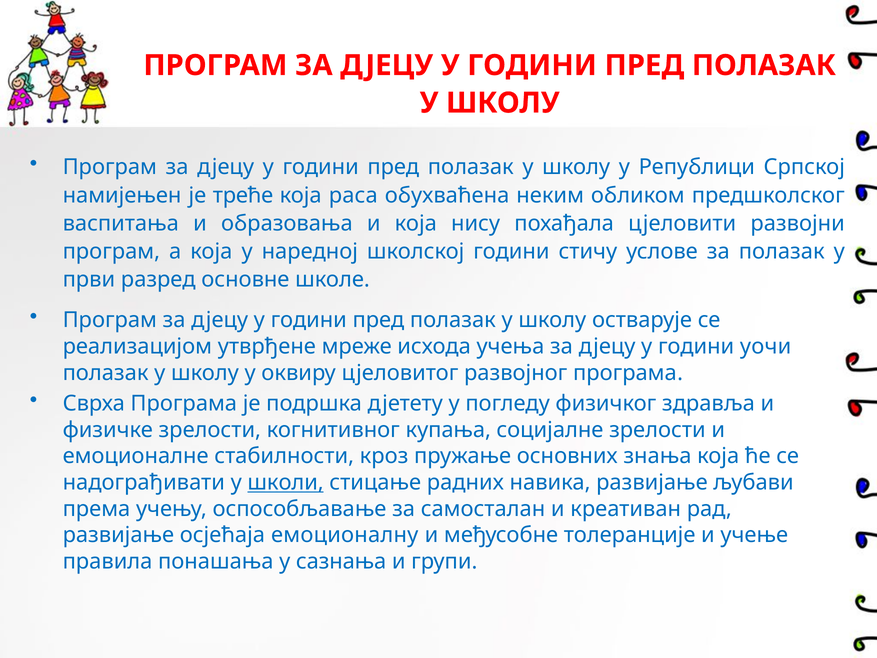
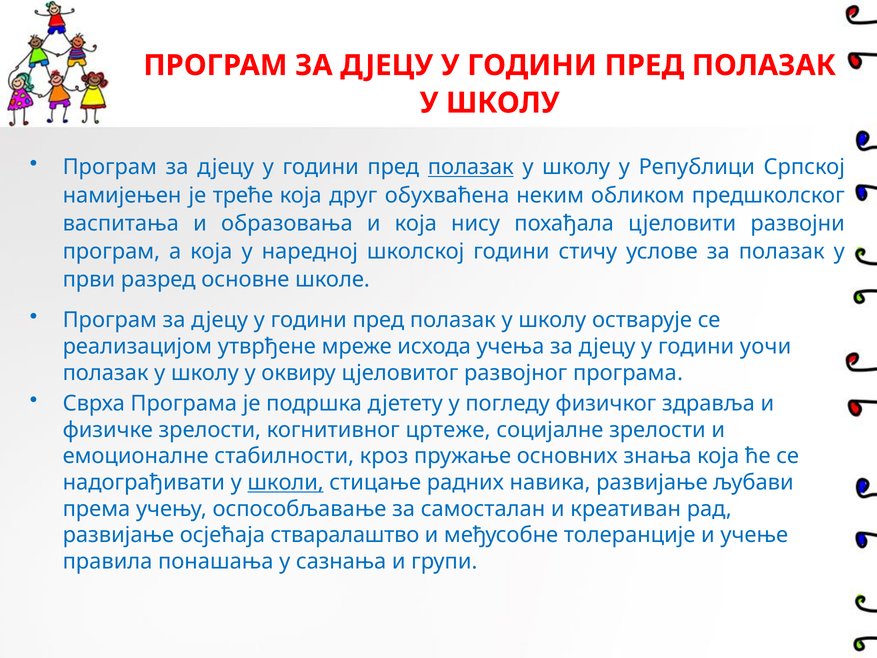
полазак underline: none -> present (471, 167)
раса: раса -> друг (353, 195)
купања: купања -> цртеже (448, 430)
емоционалну: емоционалну -> стваралаштво (345, 535)
